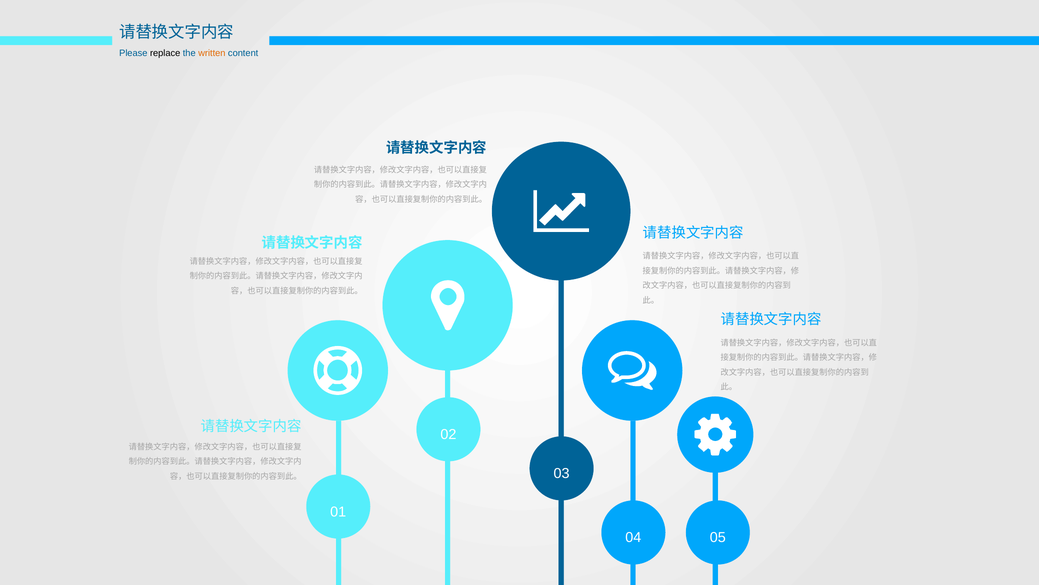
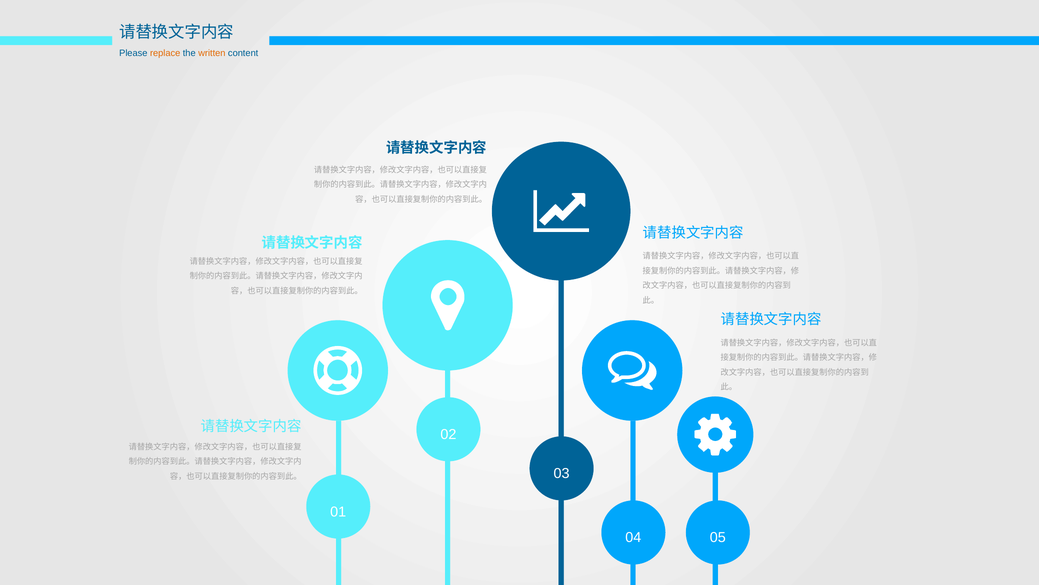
replace colour: black -> orange (165, 53)
